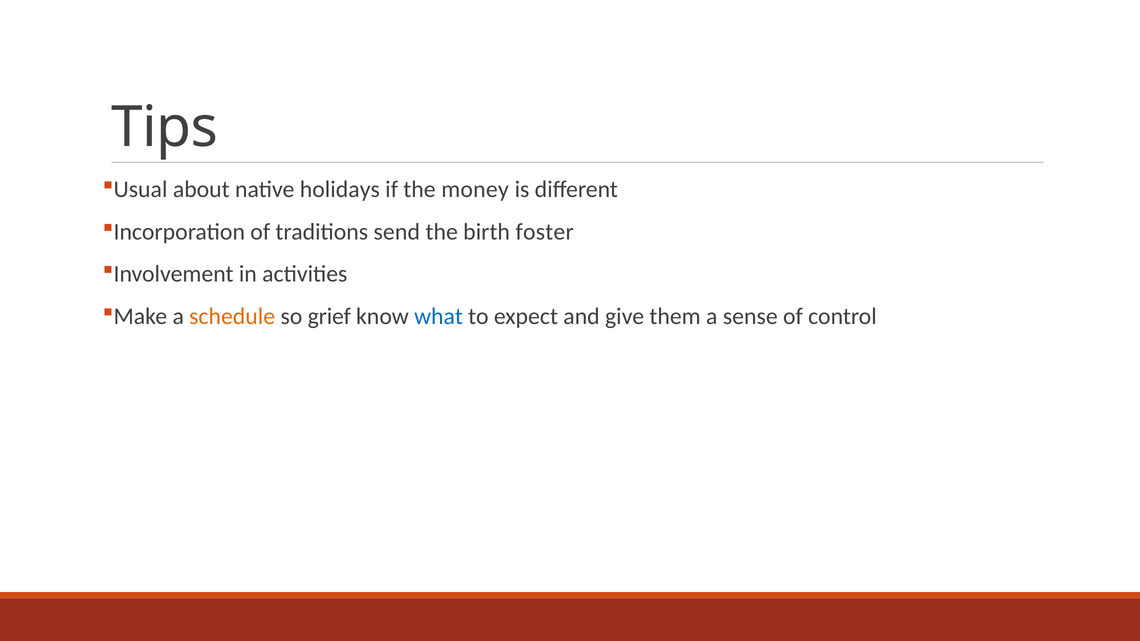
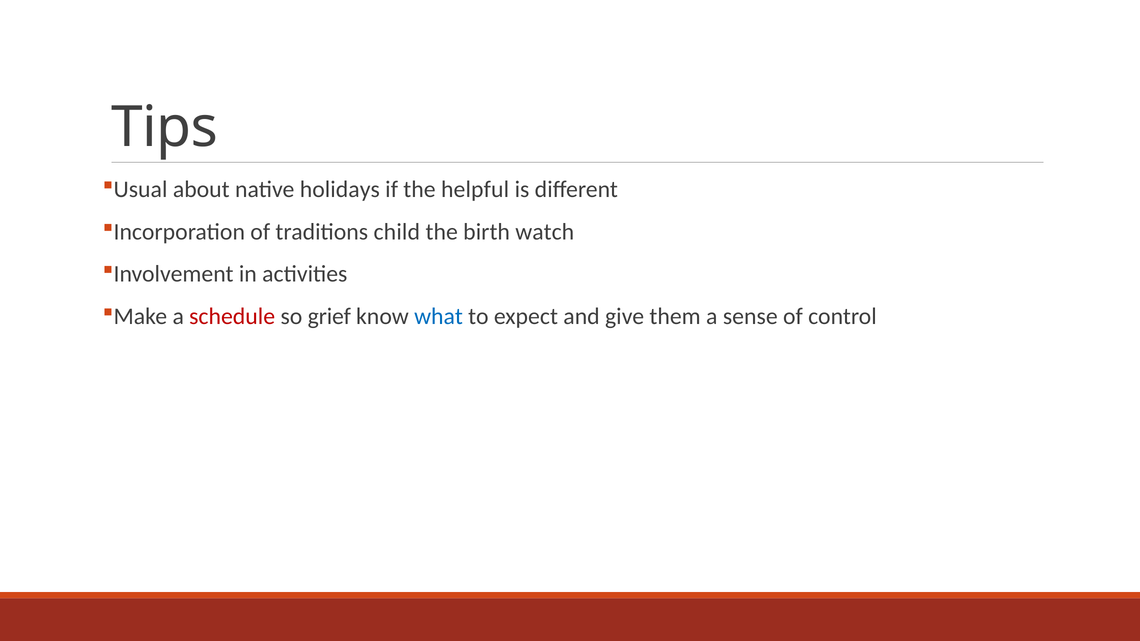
money: money -> helpful (475, 190)
send: send -> child (397, 232)
foster: foster -> watch (545, 232)
schedule colour: orange -> red (232, 316)
